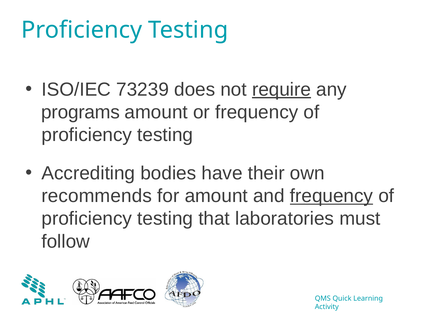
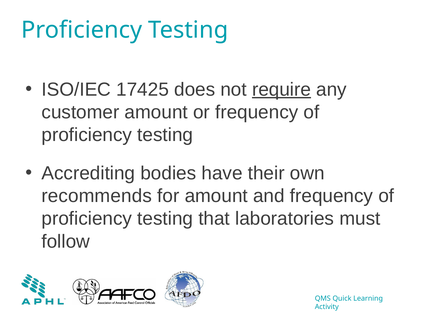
73239: 73239 -> 17425 (143, 89)
programs: programs -> customer (80, 112)
frequency underline: present -> none (332, 196)
